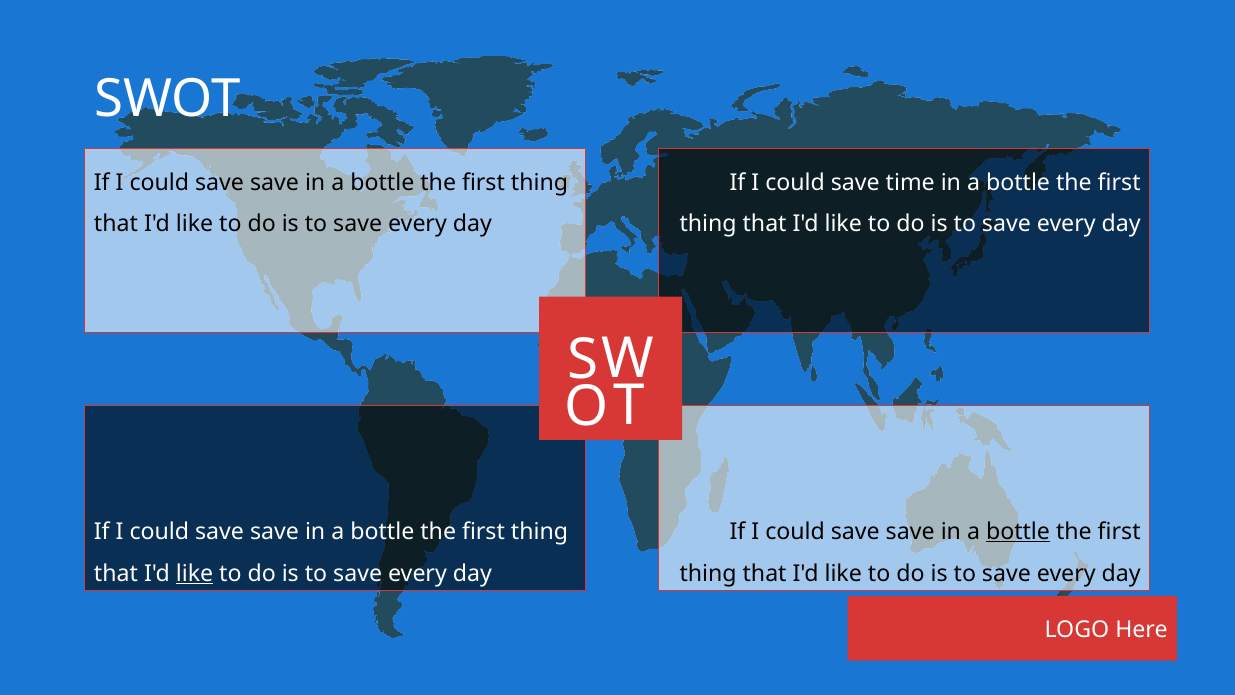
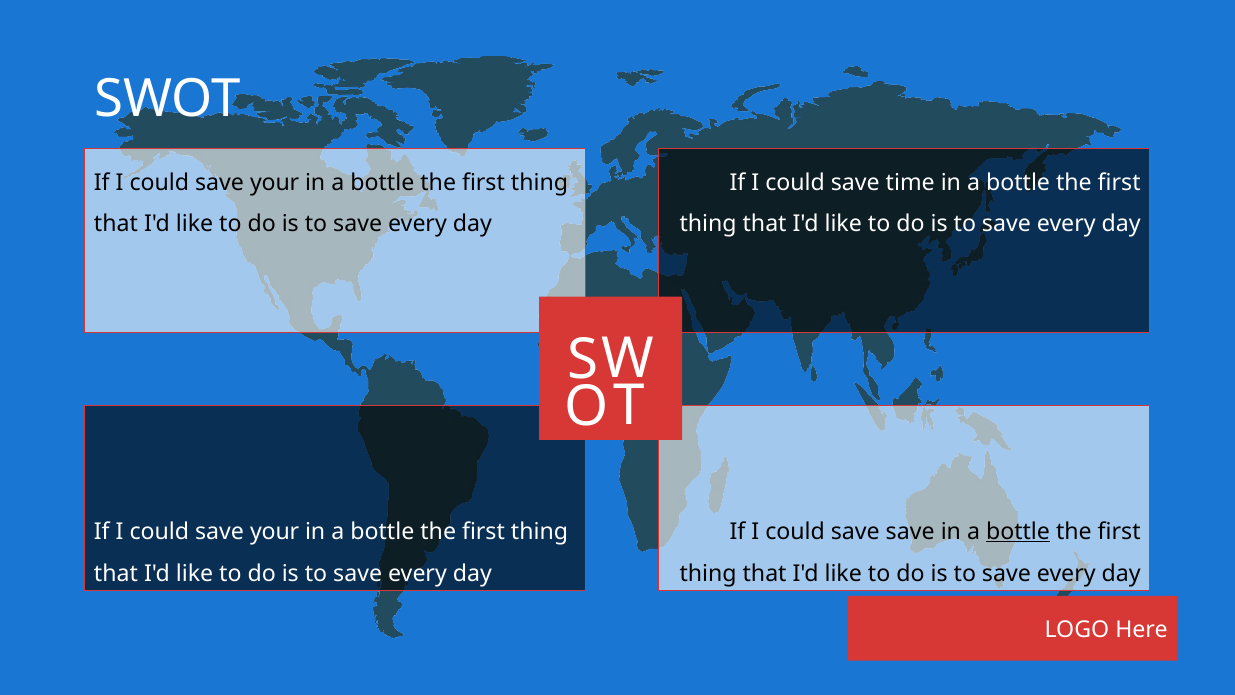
save: save -> your (275, 182)
save: save -> your (275, 531)
like underline: present -> none (195, 573)
